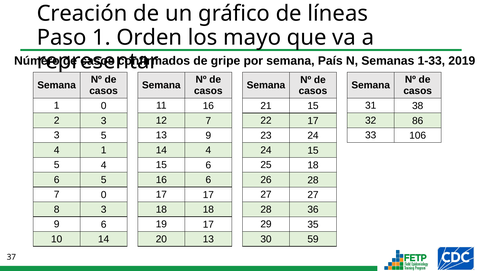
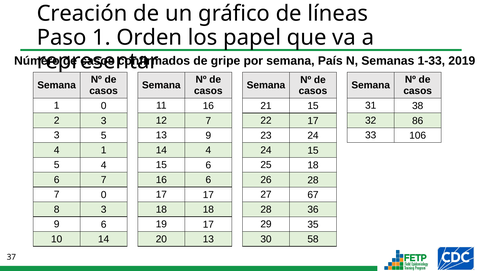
mayo: mayo -> papel (252, 37)
6 5: 5 -> 7 (104, 180)
27 27: 27 -> 67 (313, 195)
59: 59 -> 58 (313, 239)
